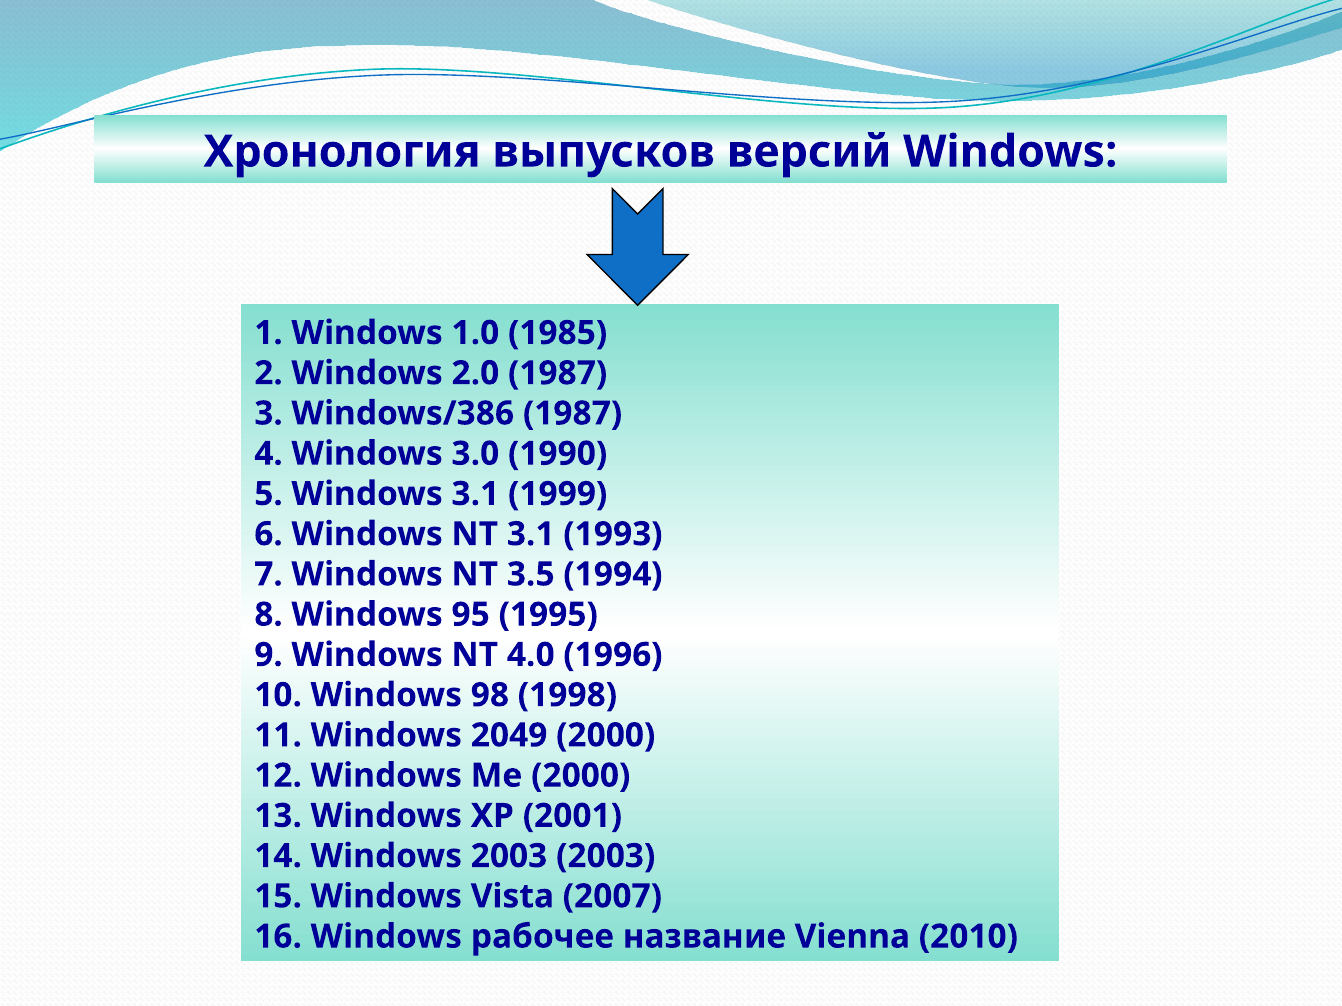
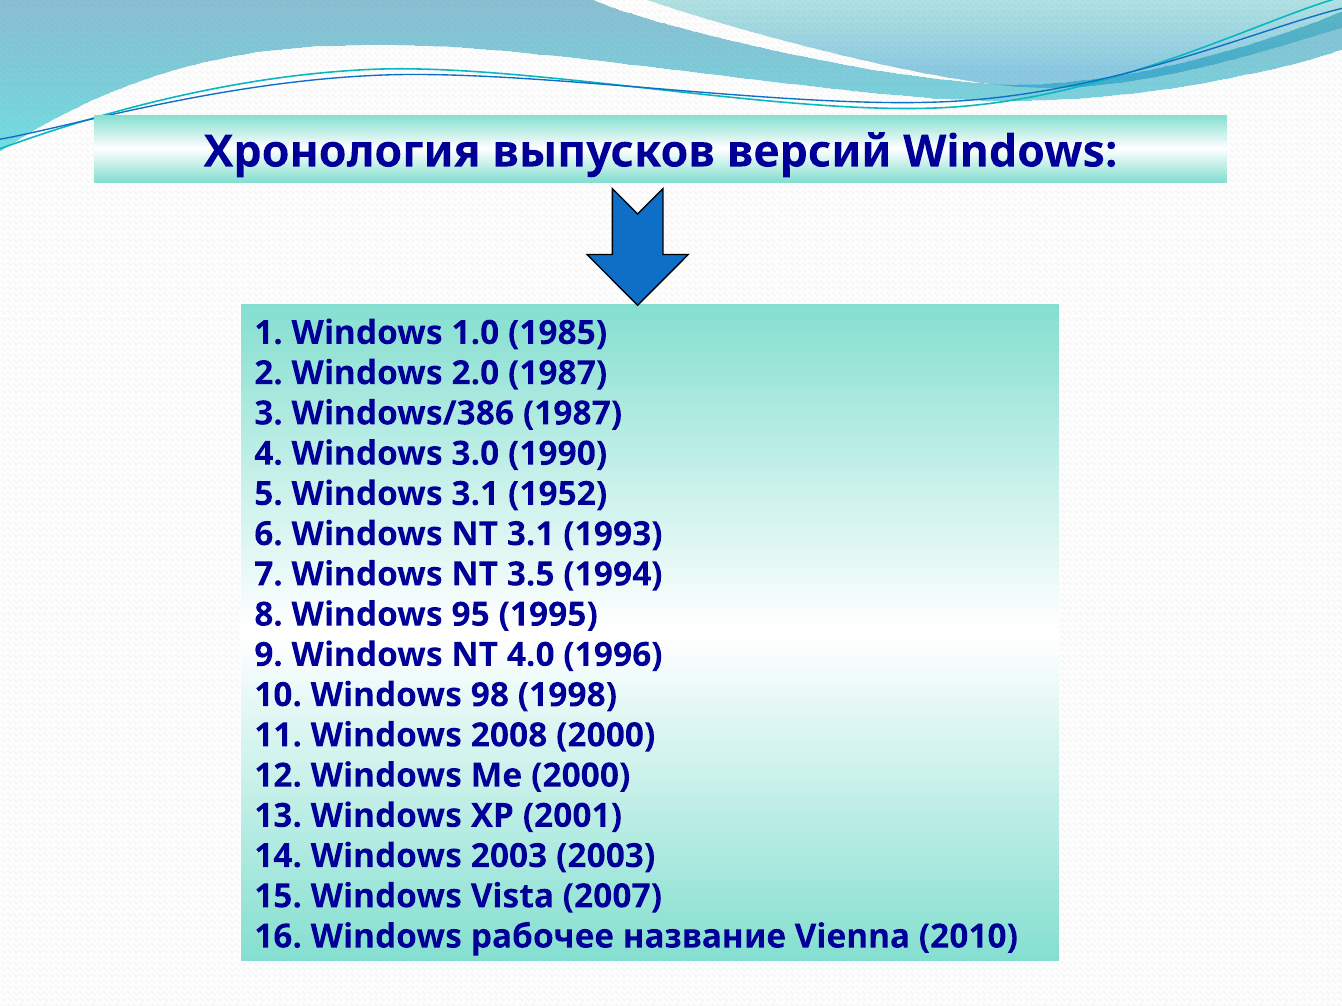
1999: 1999 -> 1952 (558, 494)
2049: 2049 -> 2008 (509, 736)
